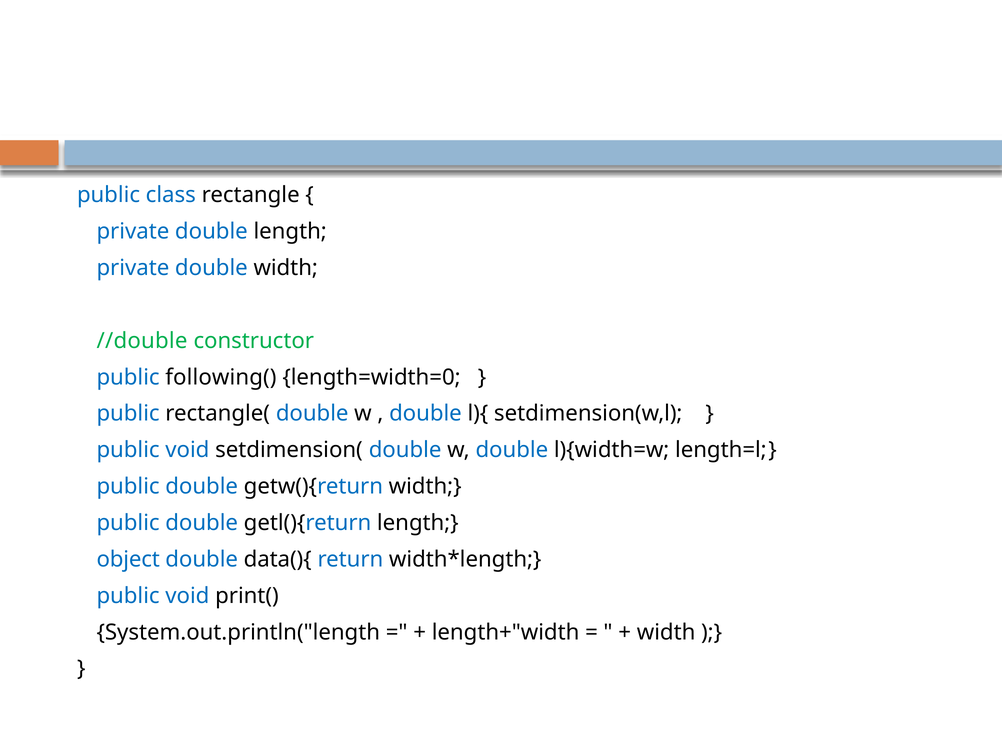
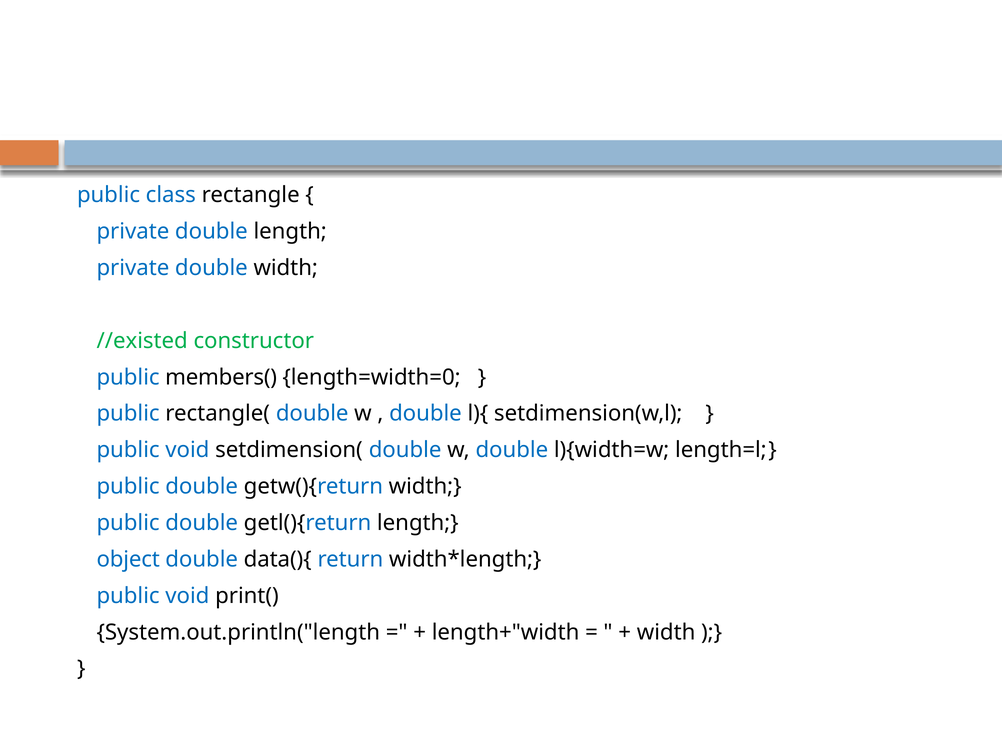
//double: //double -> //existed (142, 341)
following(: following( -> members( (221, 377)
